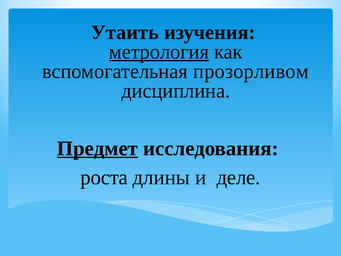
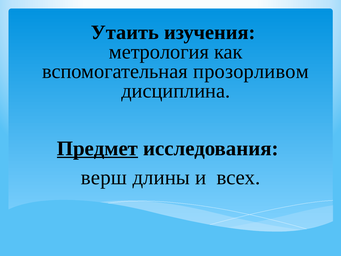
метрология underline: present -> none (159, 52)
роста: роста -> верш (104, 177)
деле: деле -> всех (238, 177)
